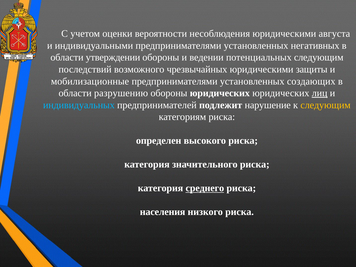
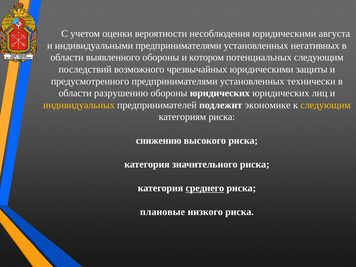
утверждении: утверждении -> выявленного (113, 57)
ведении: ведении -> котором (207, 57)
мобилизационные: мобилизационные -> предусмотренного (90, 81)
создающих: создающих -> технически (311, 81)
лиц underline: present -> none (320, 93)
индивидуальных colour: light blue -> yellow (79, 105)
нарушение: нарушение -> экономике (268, 105)
определен: определен -> снижению (159, 141)
населения: населения -> плановые (163, 212)
